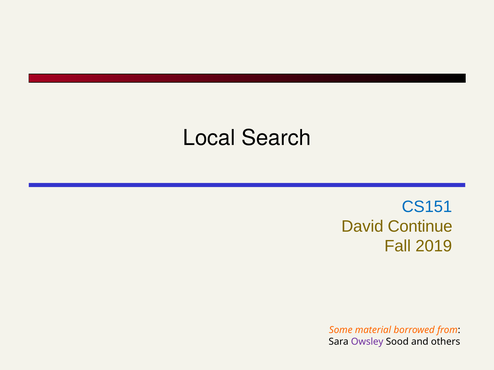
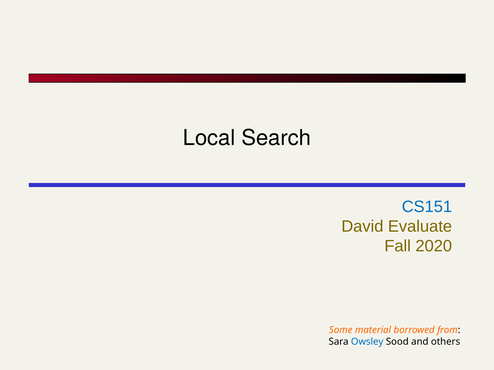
Continue: Continue -> Evaluate (420, 227)
2019: 2019 -> 2020 (434, 246)
Owsley colour: purple -> blue (367, 342)
